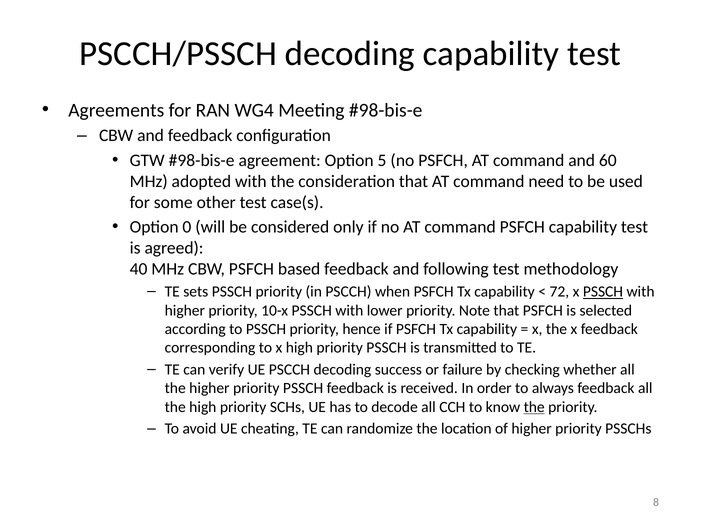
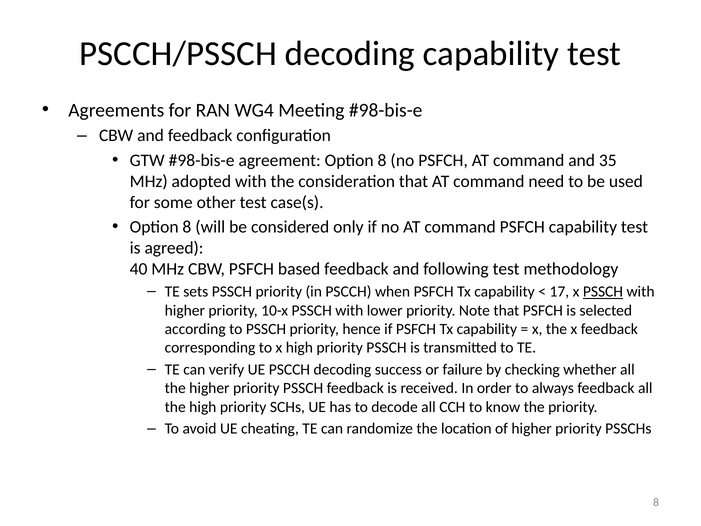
agreement Option 5: 5 -> 8 (382, 160)
60: 60 -> 35 (608, 160)
0: 0 -> 8 (187, 227)
72: 72 -> 17 (559, 292)
the underline: present -> none (534, 407)
